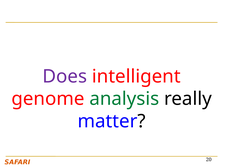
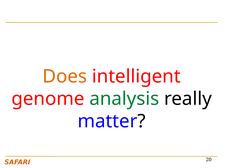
Does colour: purple -> orange (65, 77)
